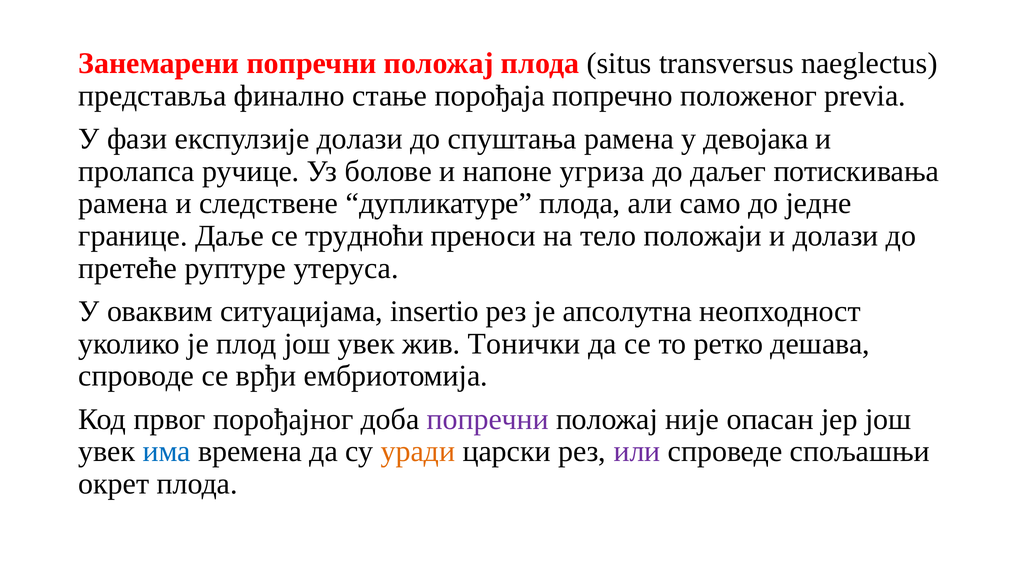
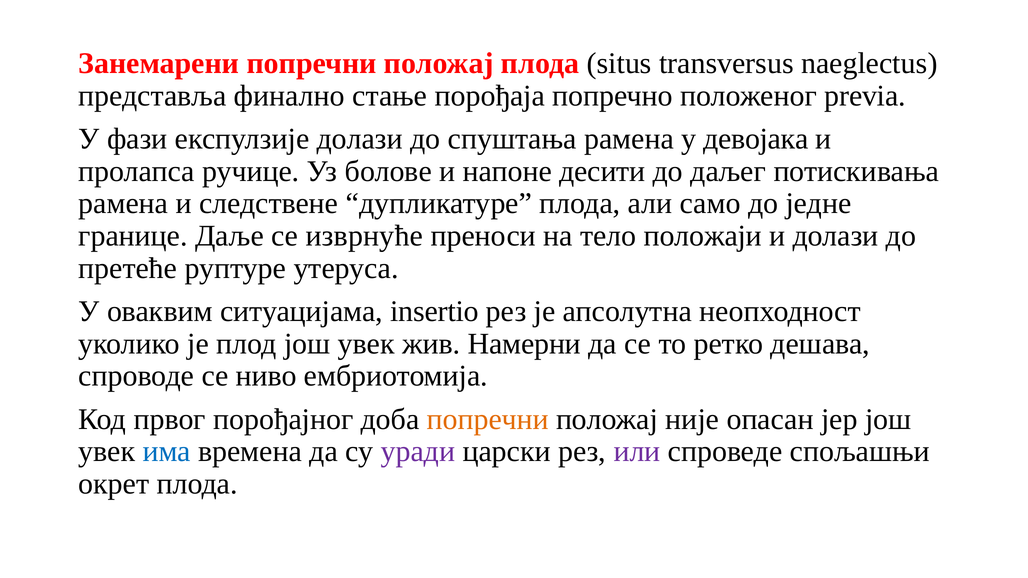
угриза: угриза -> десити (602, 171)
трудноћи: трудноћи -> изврнуће (364, 236)
Тонички: Тонички -> Намерни (524, 344)
врђи: врђи -> ниво (266, 376)
попречни colour: purple -> orange (488, 419)
уради colour: orange -> purple (418, 452)
